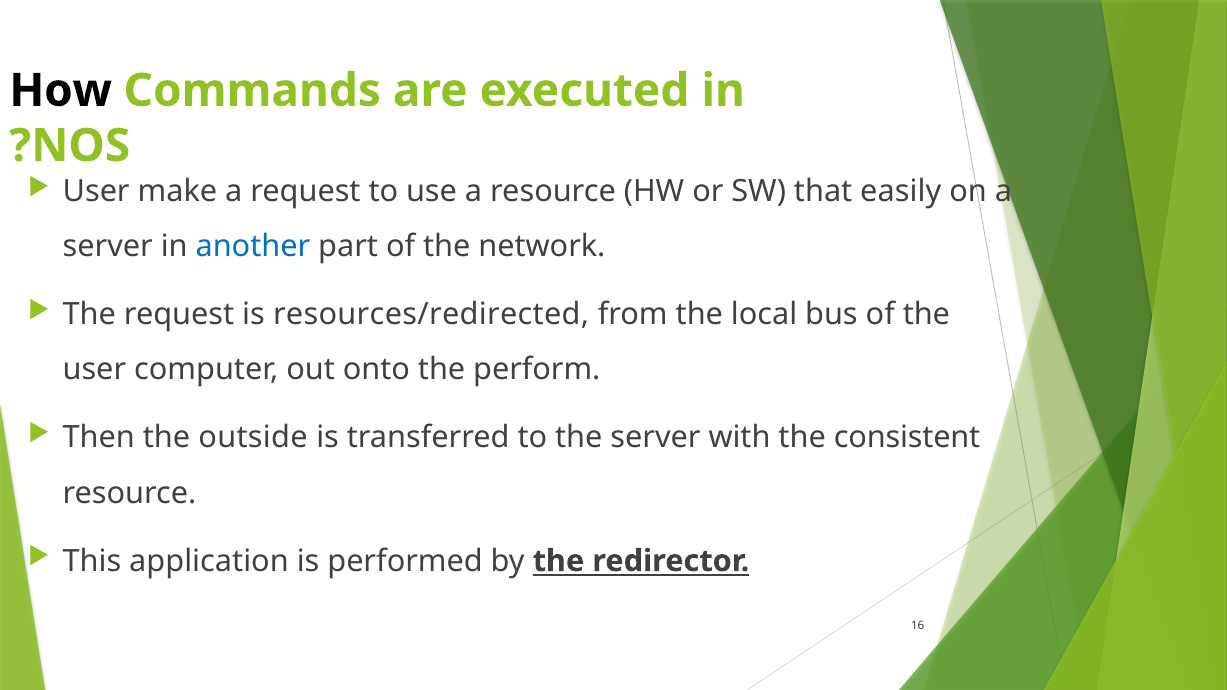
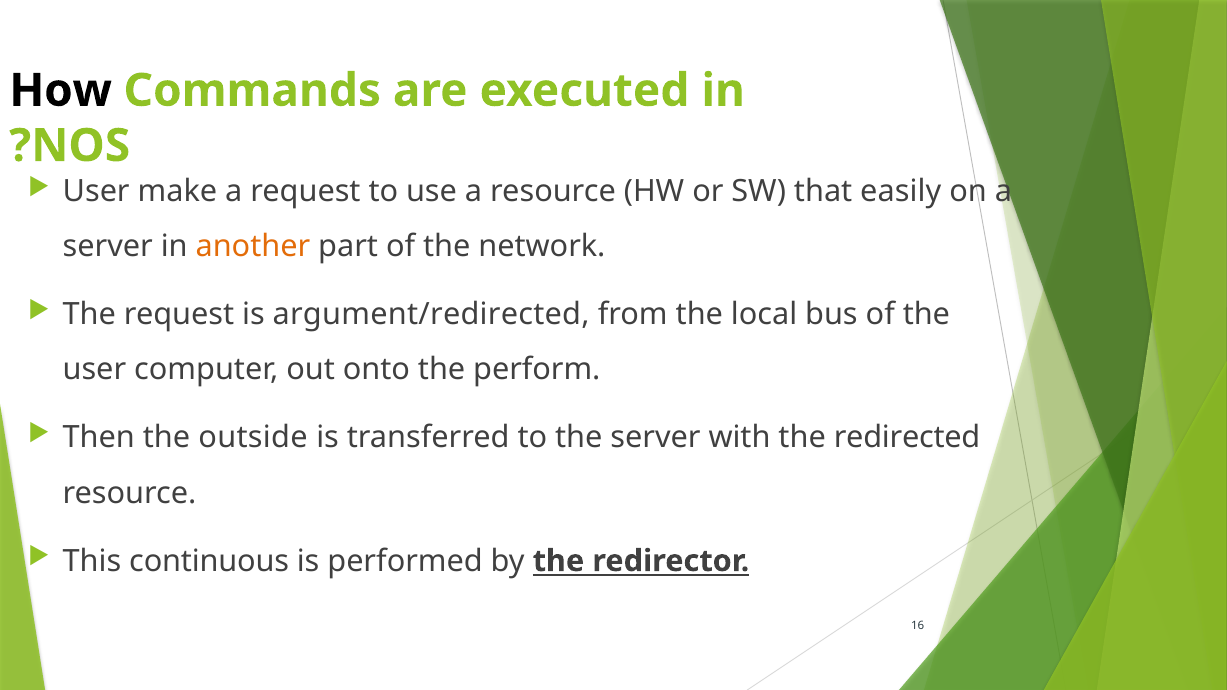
another colour: blue -> orange (253, 247)
resources/redirected: resources/redirected -> argument/redirected (431, 315)
consistent: consistent -> redirected (907, 438)
application: application -> continuous (209, 561)
